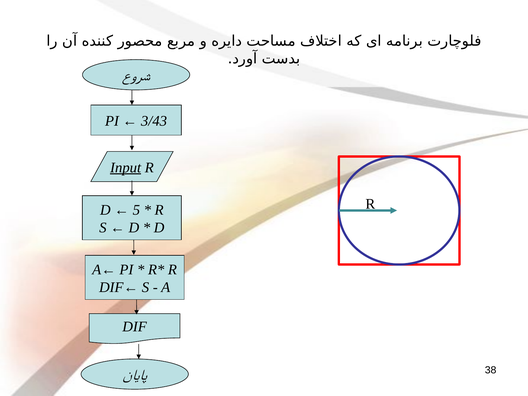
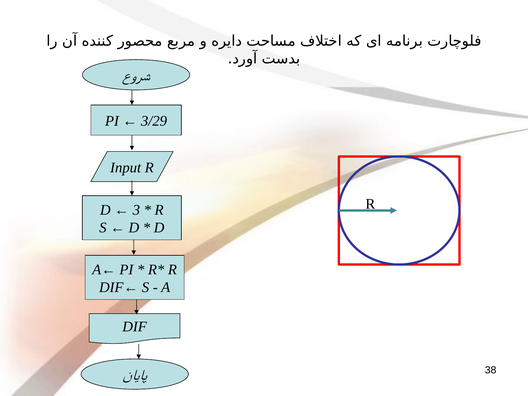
3/43: 3/43 -> 3/29 (154, 121)
Input underline: present -> none (126, 168)
5: 5 -> 3 (136, 210)
